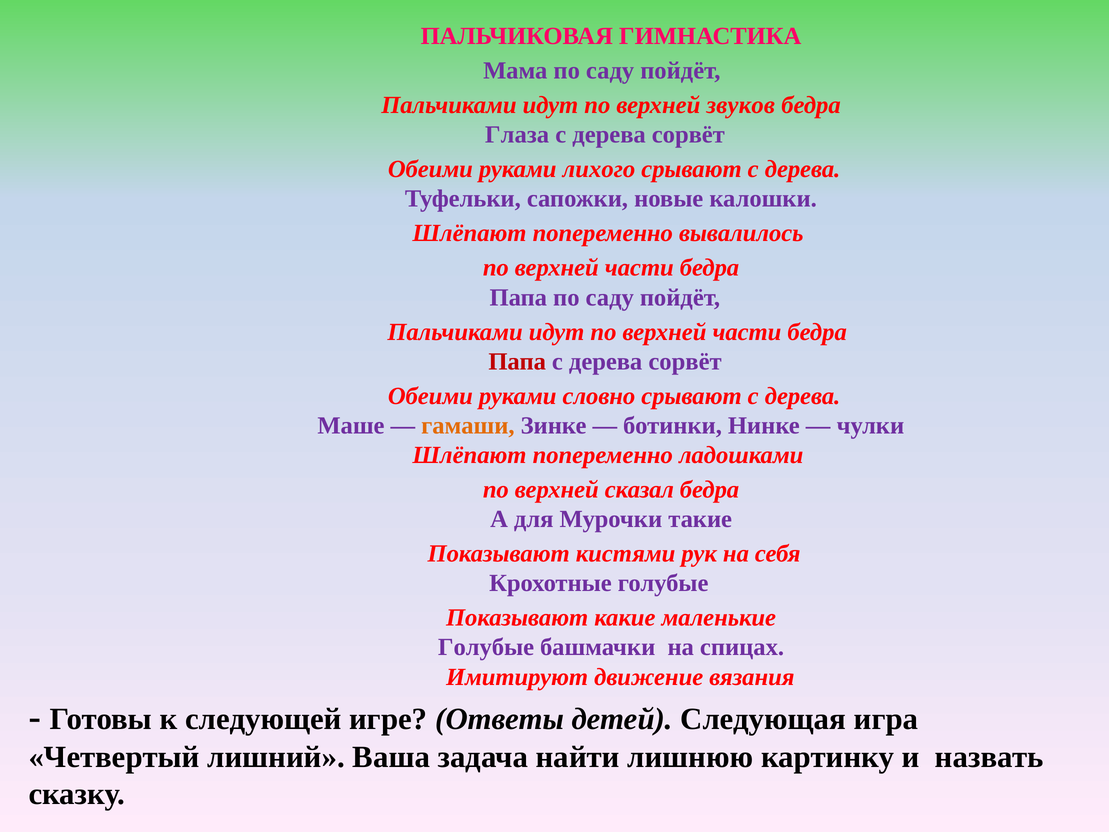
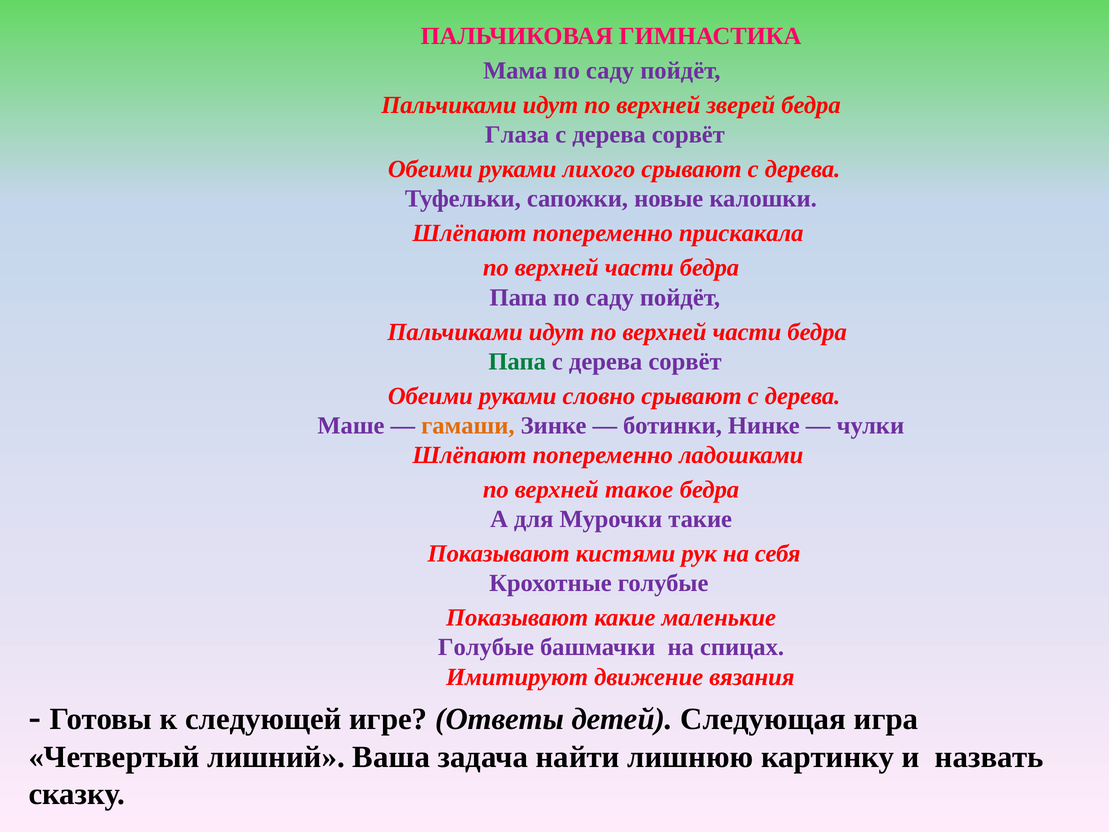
звуков: звуков -> зверей (741, 105)
вывалилось: вывалилось -> прискакала (741, 233)
Папа colour: red -> green (517, 361)
сказал: сказал -> такое (639, 489)
